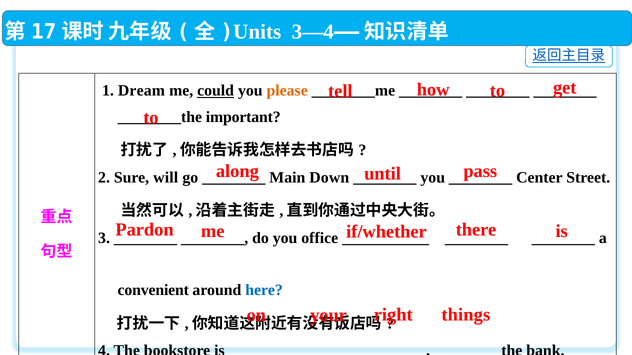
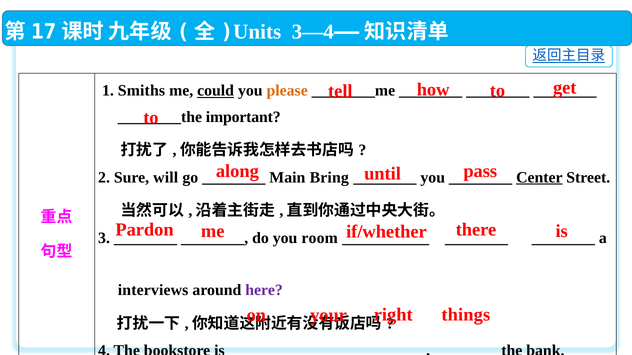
Dream: Dream -> Smiths (141, 91)
Down: Down -> Bring (329, 178)
Center underline: none -> present (539, 178)
office: office -> room (320, 238)
convenient: convenient -> interviews (153, 291)
here colour: blue -> purple (264, 291)
